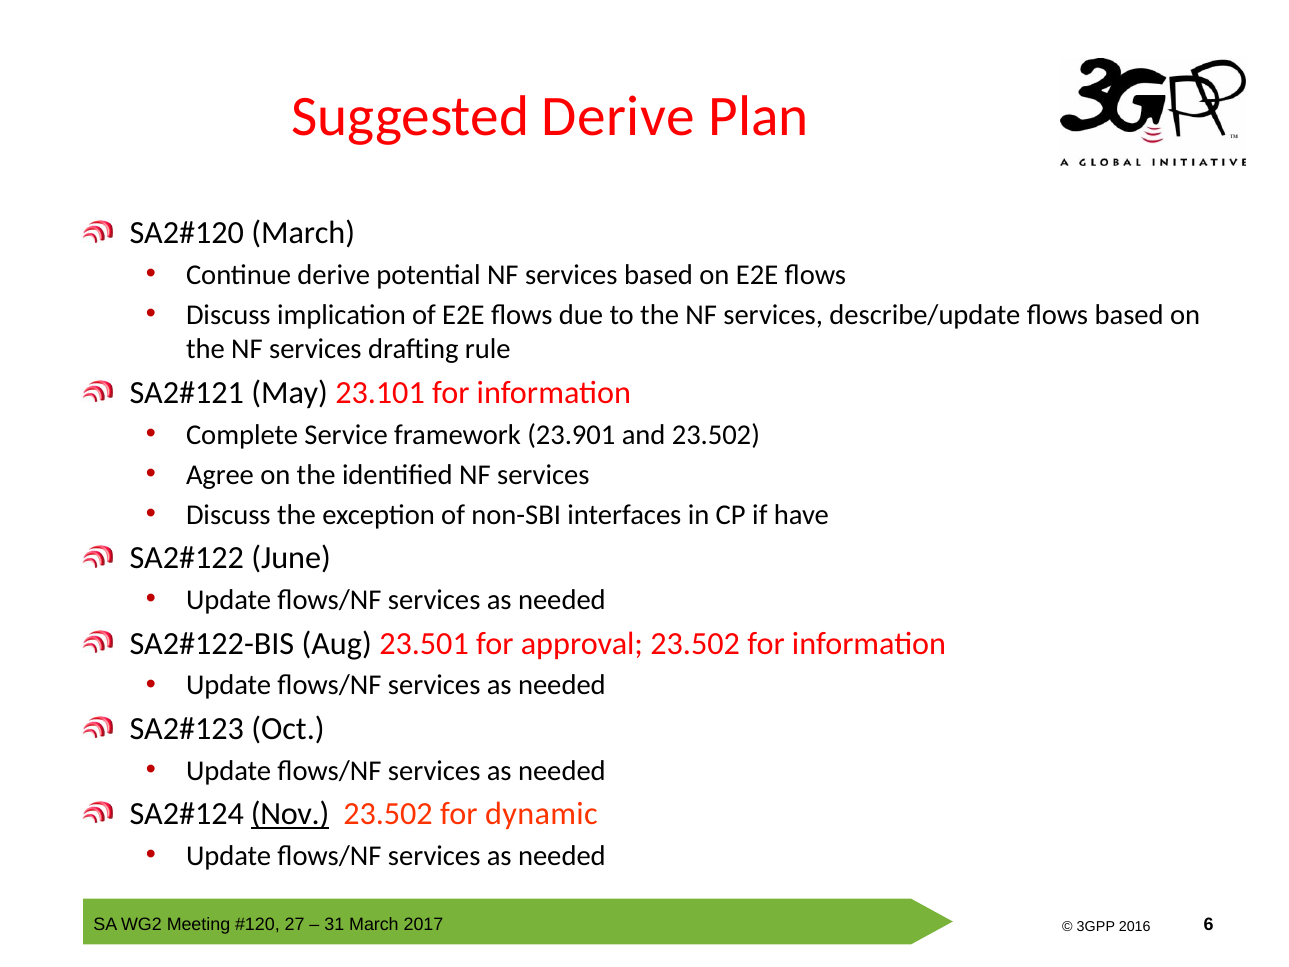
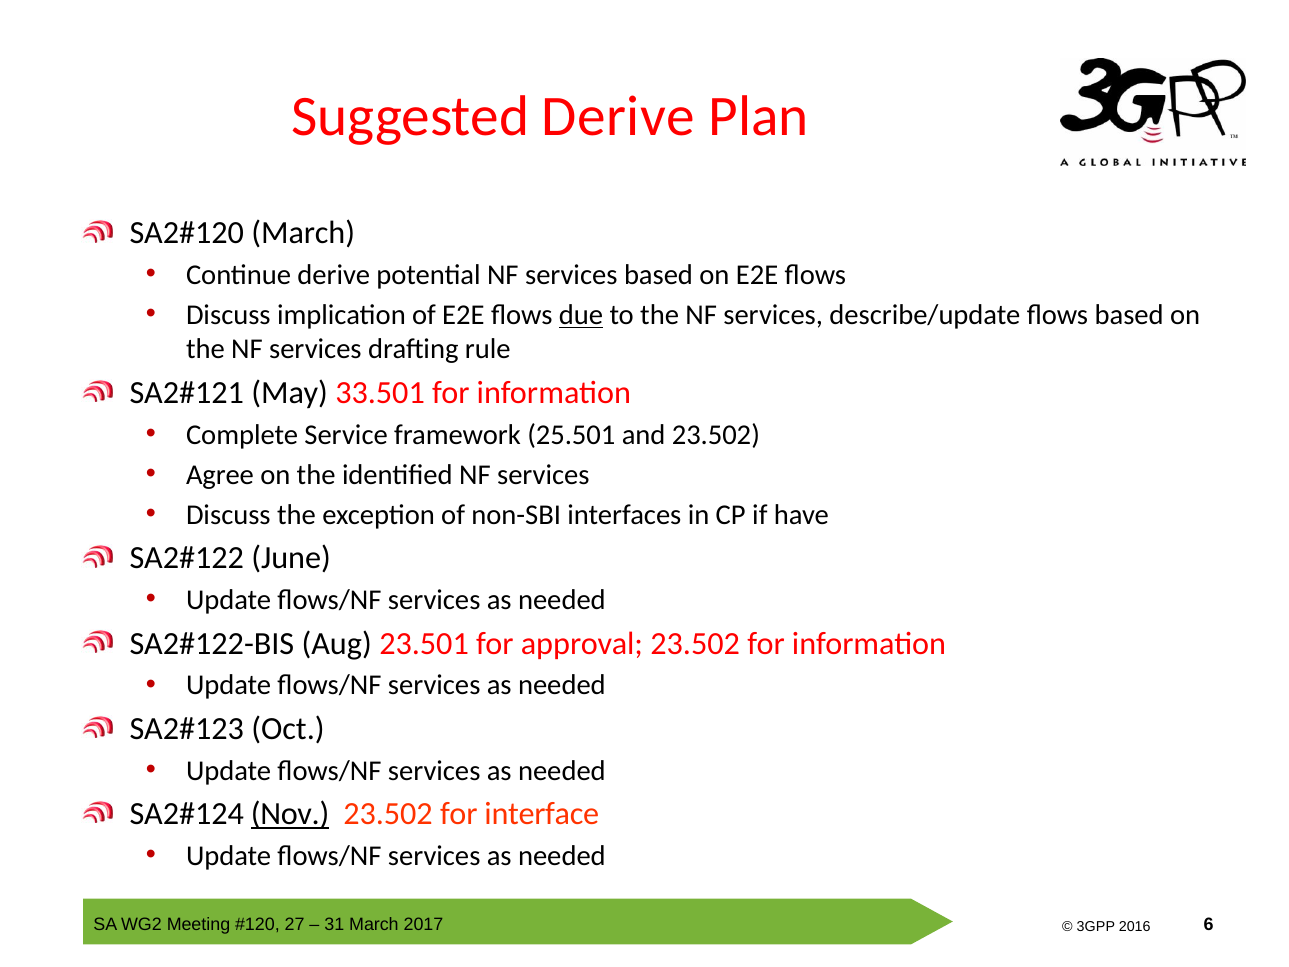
due underline: none -> present (581, 315)
23.101: 23.101 -> 33.501 (380, 393)
23.901: 23.901 -> 25.501 (571, 435)
dynamic: dynamic -> interface (542, 814)
